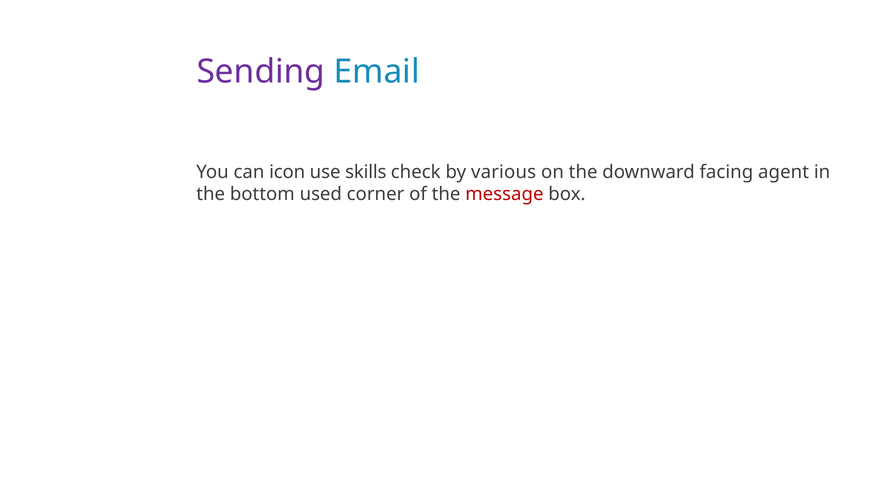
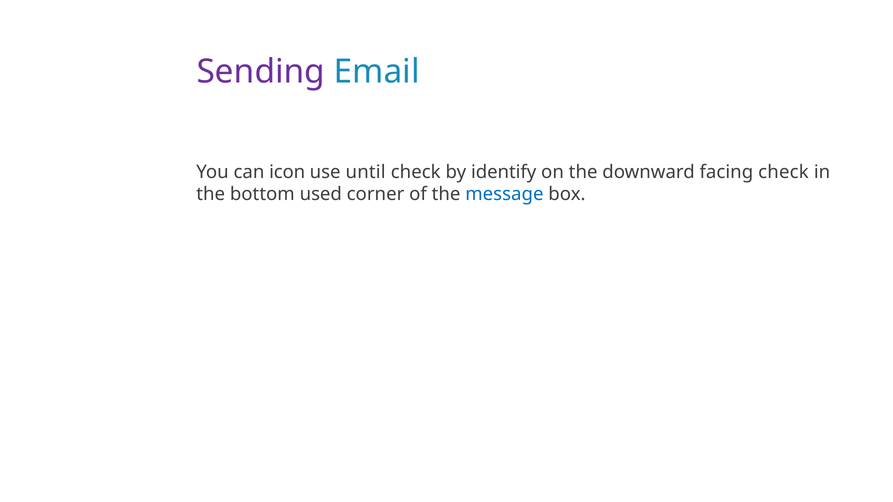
skills: skills -> until (366, 172)
various: various -> identify (504, 172)
facing agent: agent -> check (784, 172)
message colour: red -> blue (504, 194)
